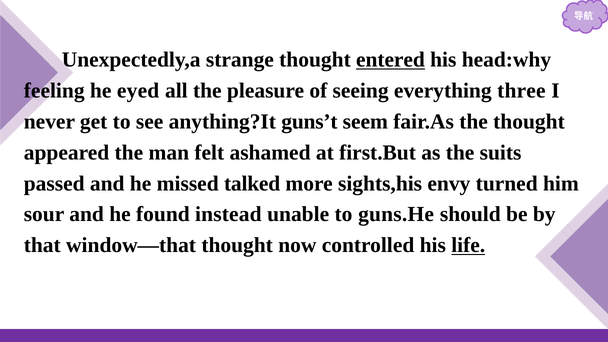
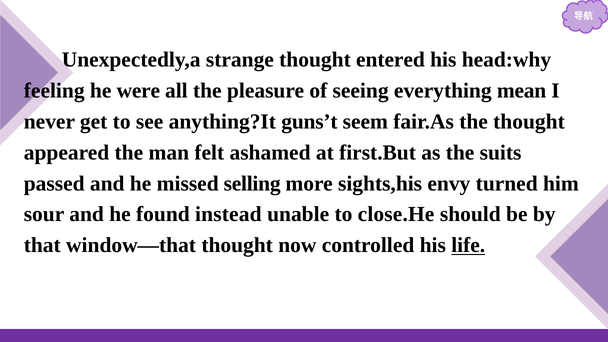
entered underline: present -> none (390, 60)
eyed: eyed -> were (138, 91)
three: three -> mean (522, 91)
talked: talked -> selling (252, 183)
guns.He: guns.He -> close.He (396, 214)
